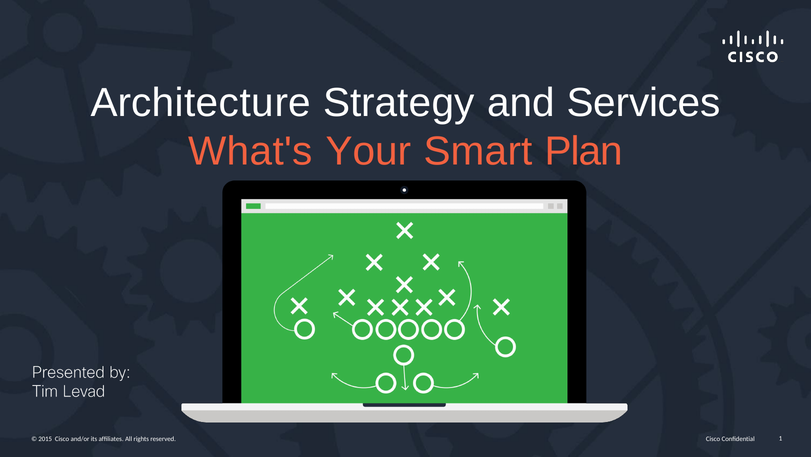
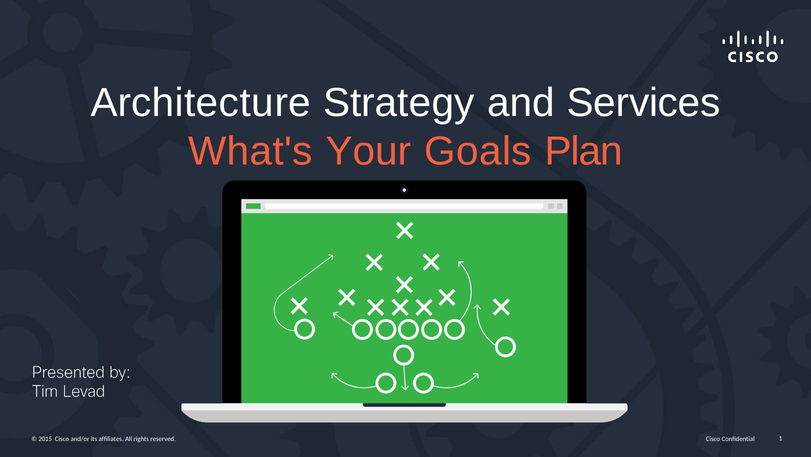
Smart: Smart -> Goals (478, 151)
